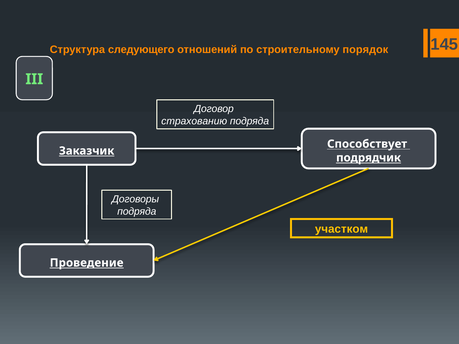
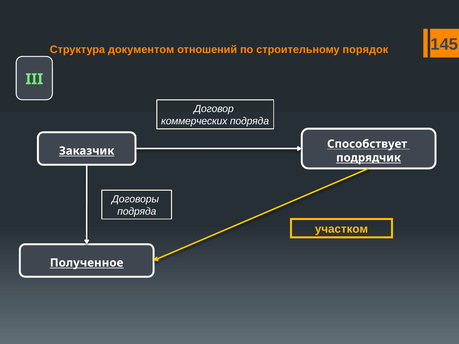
следующего: следующего -> документом (141, 50)
страхованию: страхованию -> коммерческих (194, 121)
Проведение: Проведение -> Полученное (87, 263)
